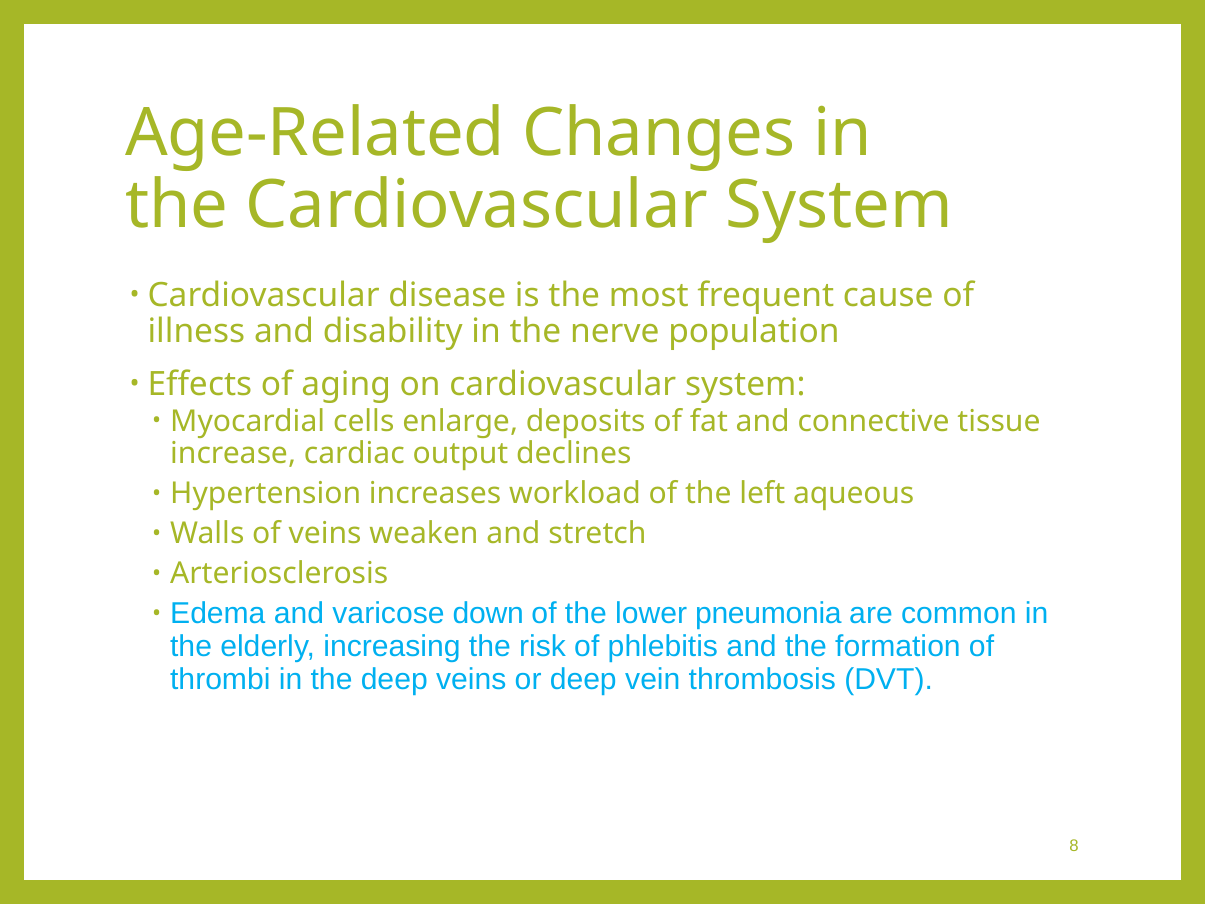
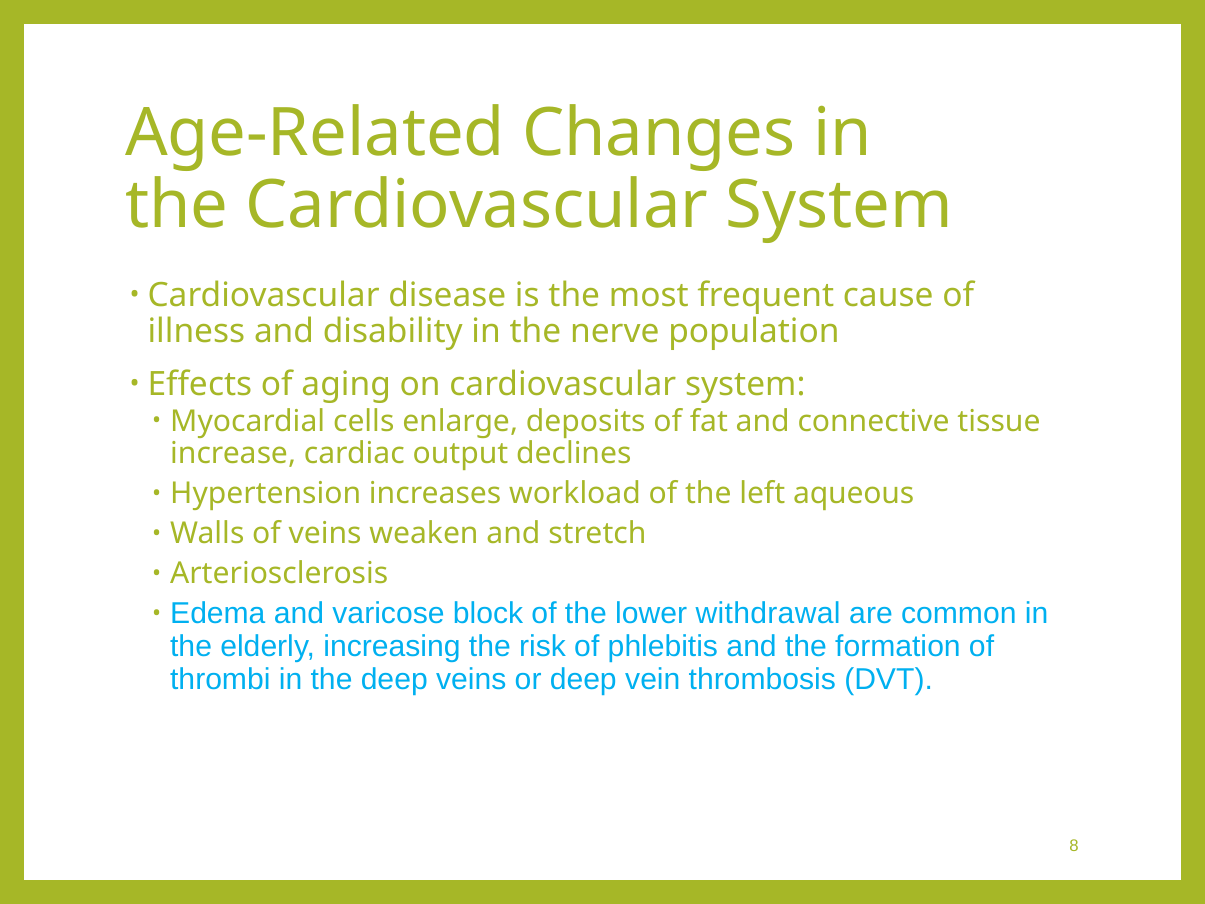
down: down -> block (488, 614)
pneumonia: pneumonia -> withdrawal (768, 614)
